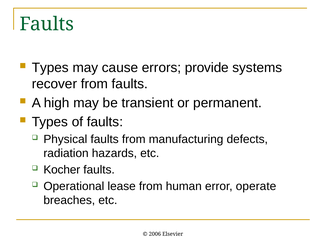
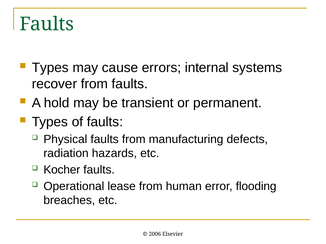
provide: provide -> internal (207, 68)
high: high -> hold (57, 103)
operate: operate -> flooding (256, 187)
